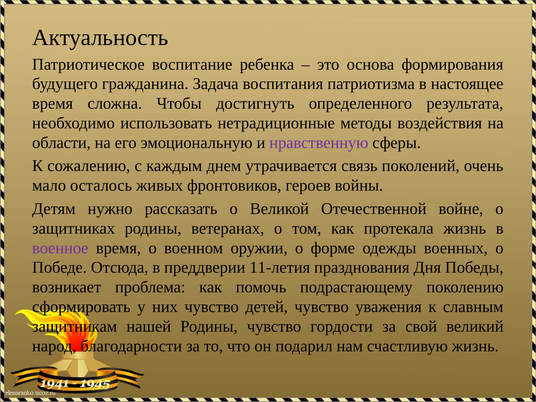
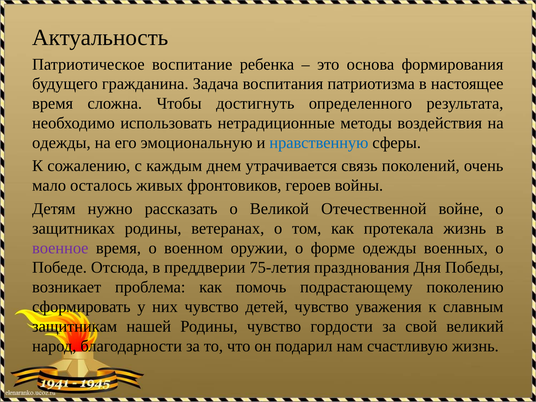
области: области -> одежды (61, 143)
нравственную colour: purple -> blue (319, 143)
11-летия: 11-летия -> 75-летия (280, 268)
